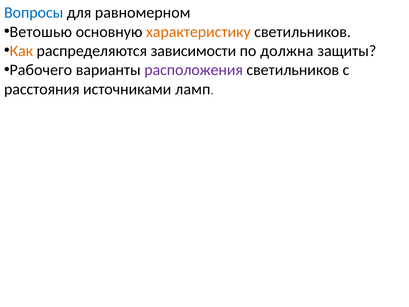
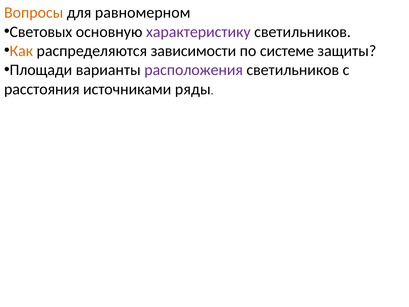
Вопросы colour: blue -> orange (34, 13)
Ветошью: Ветошью -> Световых (41, 32)
характеристику colour: orange -> purple (198, 32)
должна: должна -> системе (287, 51)
Рабочего: Рабочего -> Площади (41, 70)
ламп: ламп -> ряды (193, 89)
